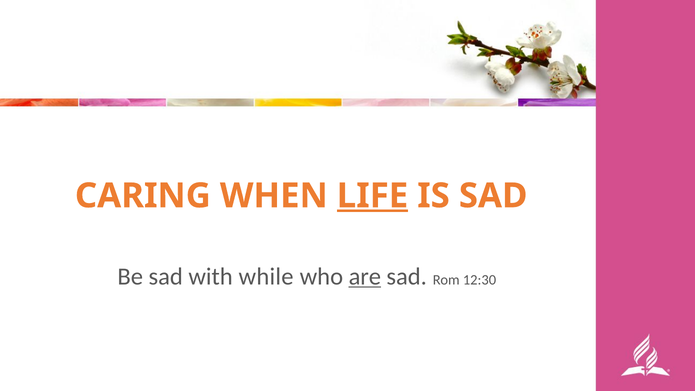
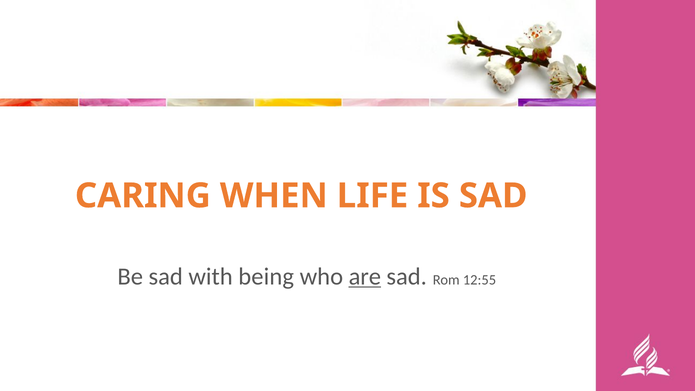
LIFE underline: present -> none (372, 196)
while: while -> being (266, 276)
12:30: 12:30 -> 12:55 (480, 280)
